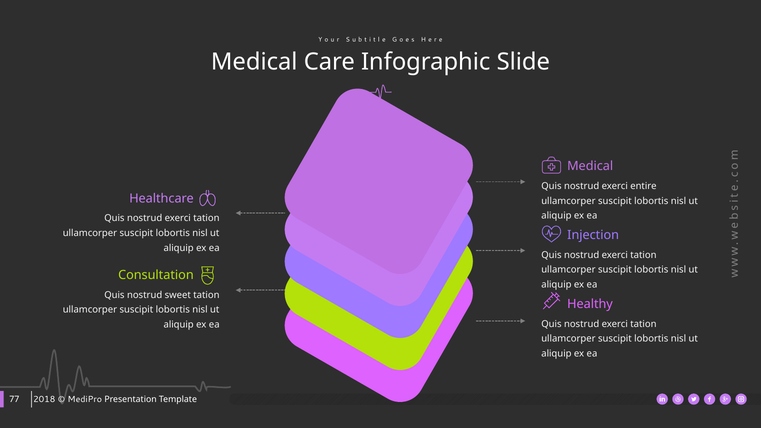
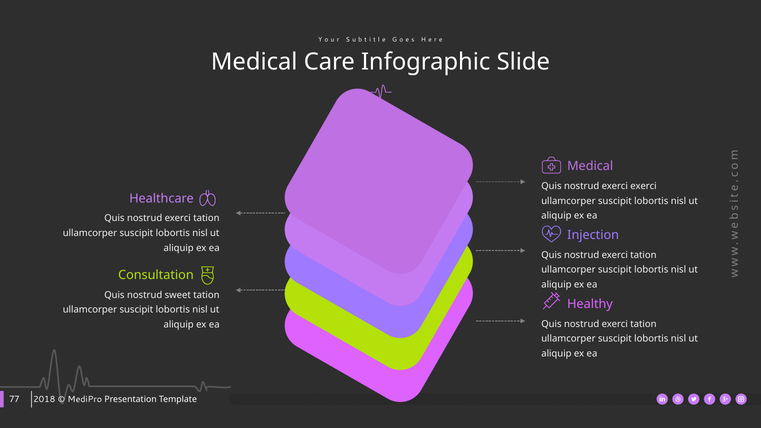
exerci entire: entire -> exerci (643, 186)
